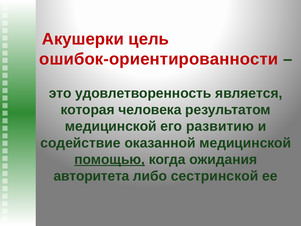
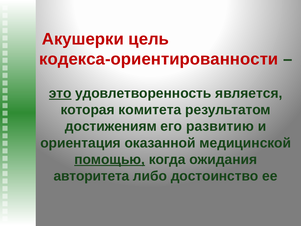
ошибок-ориентированности: ошибок-ориентированности -> кодекса-ориентированности (159, 59)
это underline: none -> present (60, 93)
человека: человека -> комитета (150, 110)
медицинской: медицинской -> достижениям (111, 126)
содействие: содействие -> ориентация (81, 143)
сестринской: сестринской -> достоинство (215, 176)
